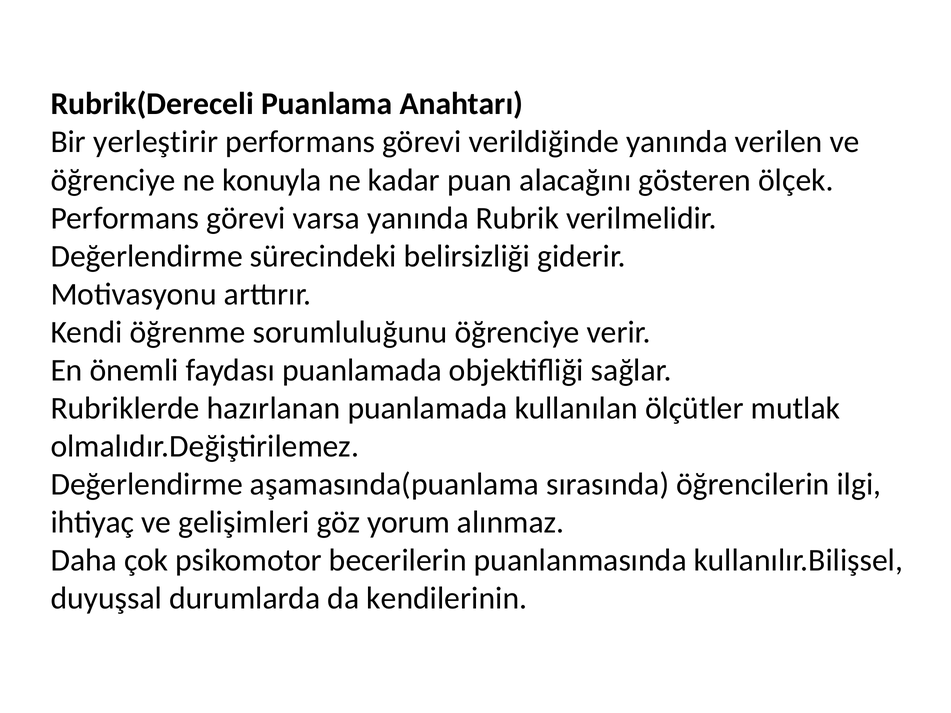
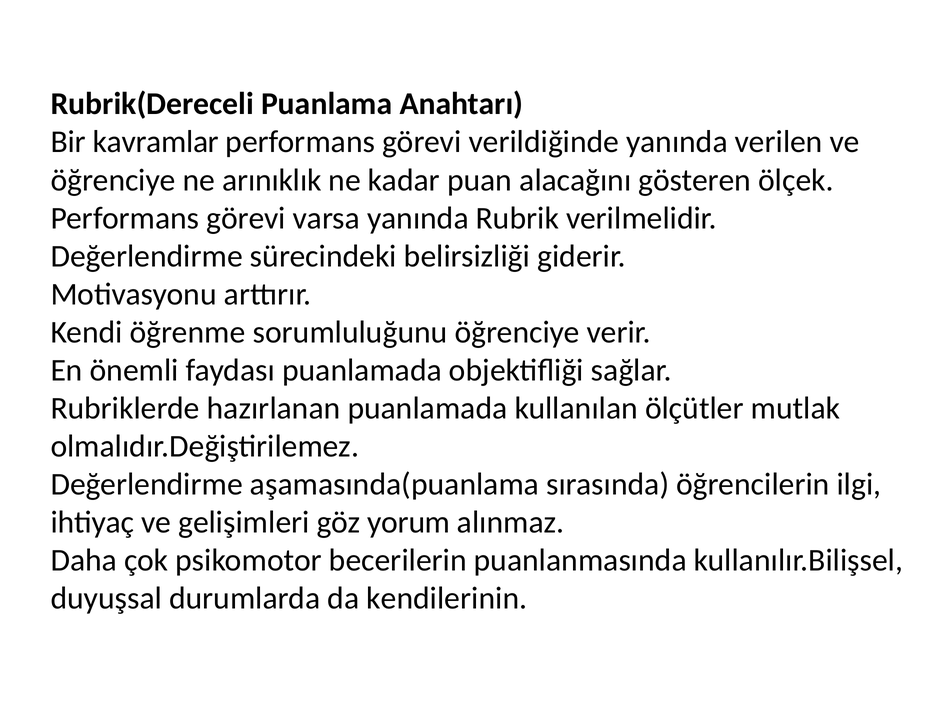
yerleştirir: yerleştirir -> kavramlar (156, 142)
konuyla: konuyla -> arınıklık (272, 180)
